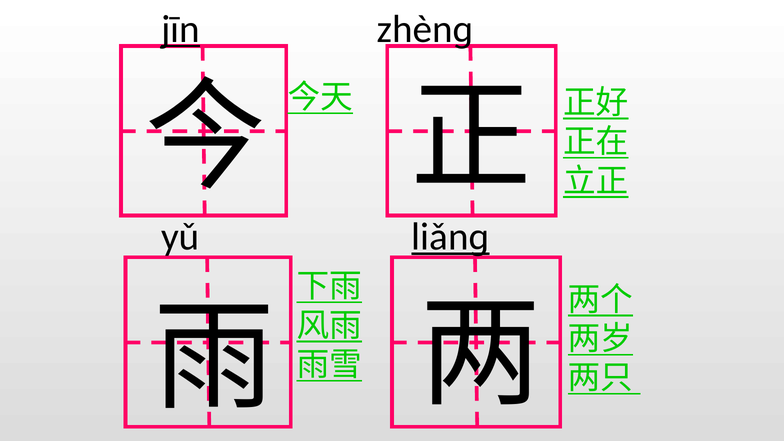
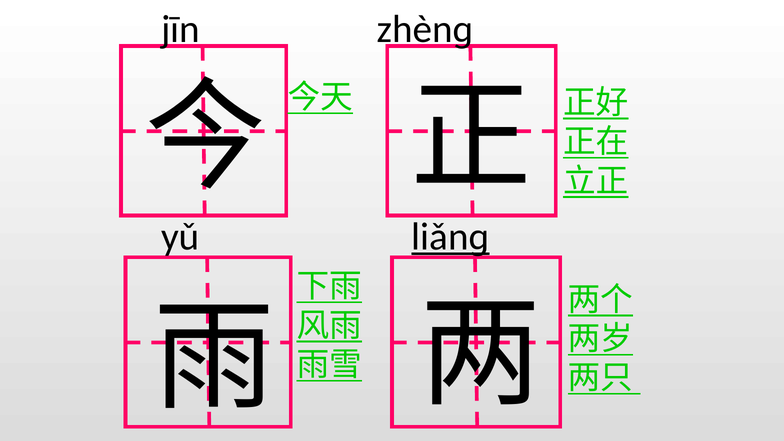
jīn underline: present -> none (180, 29)
